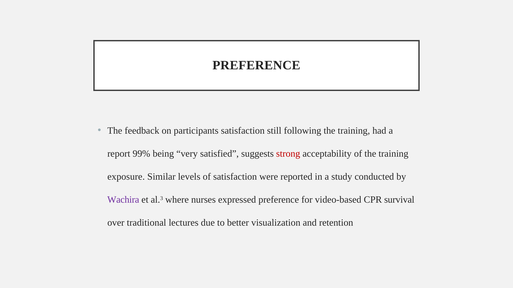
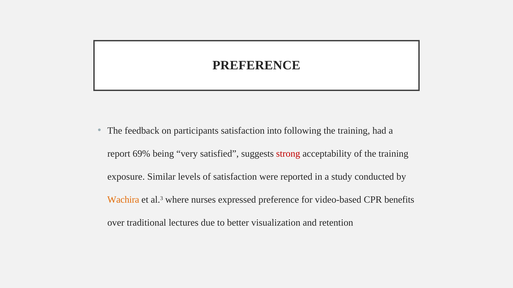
still: still -> into (274, 131)
99%: 99% -> 69% (141, 154)
Wachira colour: purple -> orange (123, 200)
survival: survival -> benefits (399, 200)
